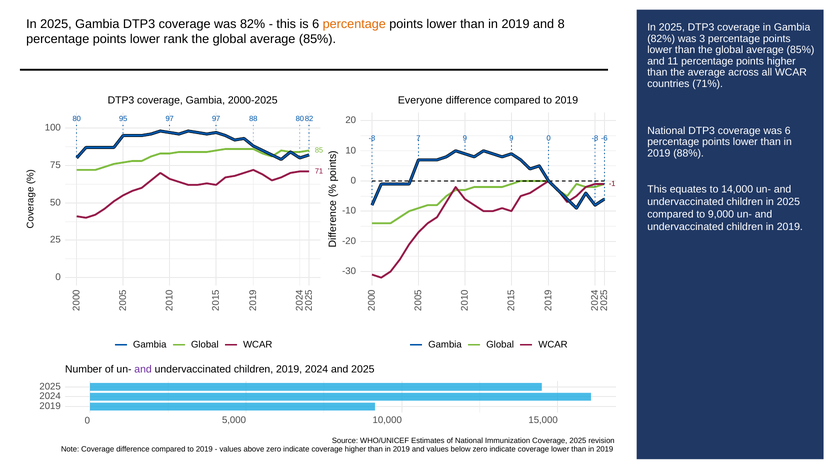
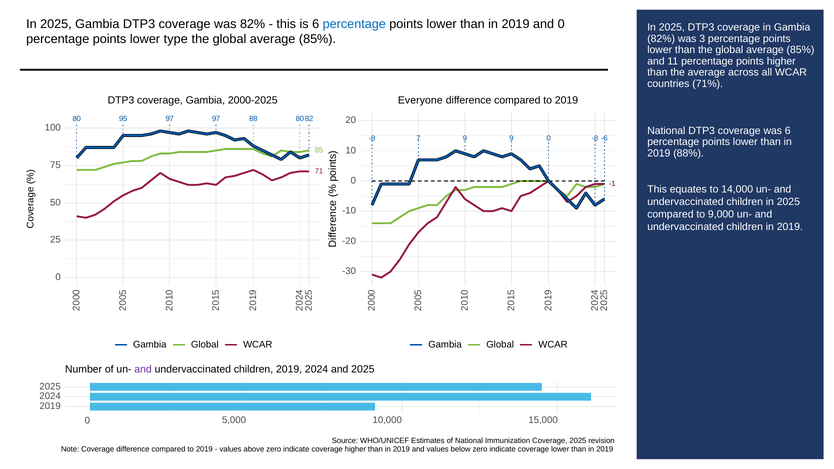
percentage colour: orange -> blue (354, 24)
and 8: 8 -> 0 (561, 24)
rank: rank -> type (176, 39)
